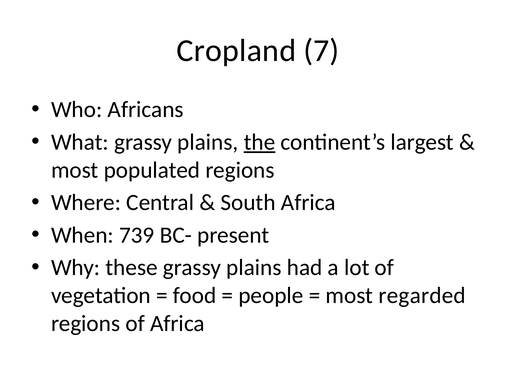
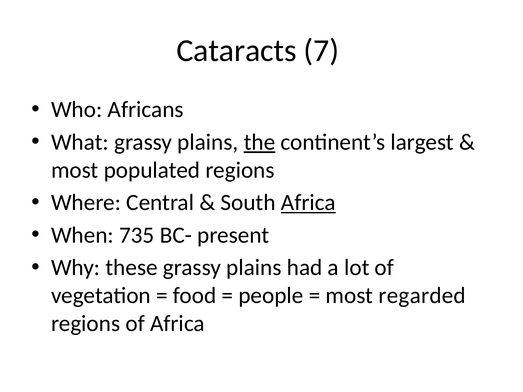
Cropland: Cropland -> Cataracts (236, 51)
Africa underline: none -> present (308, 203)
739: 739 -> 735 (137, 235)
